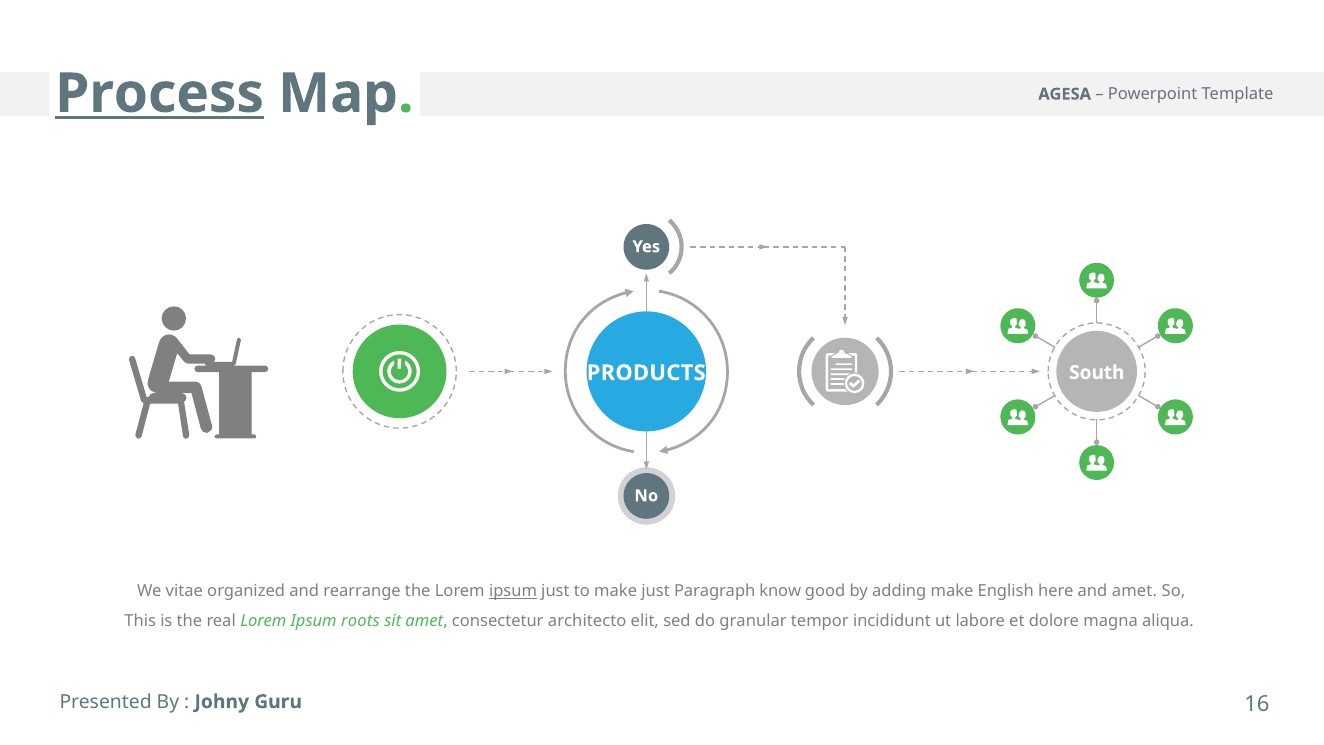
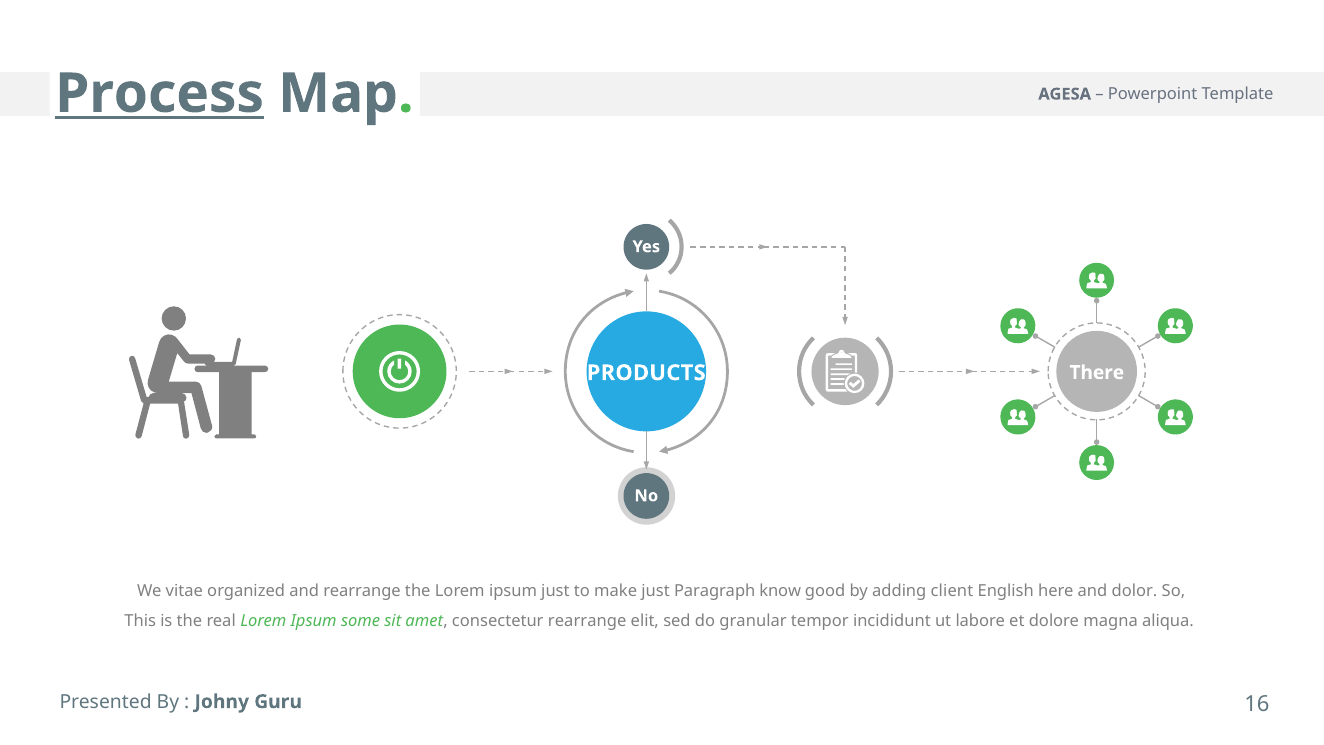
South: South -> There (1097, 372)
ipsum underline: present -> none (513, 591)
adding make: make -> client (952, 591)
and amet: amet -> dolor (1134, 591)
roots: roots -> some (361, 621)
consectetur architecto: architecto -> rearrange (587, 621)
